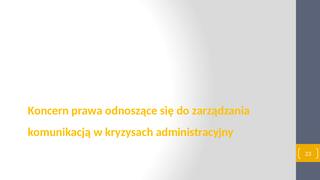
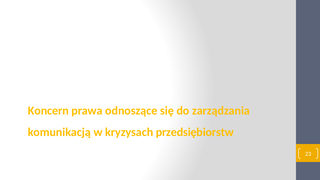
administracyjny: administracyjny -> przedsiębiorstw (195, 132)
